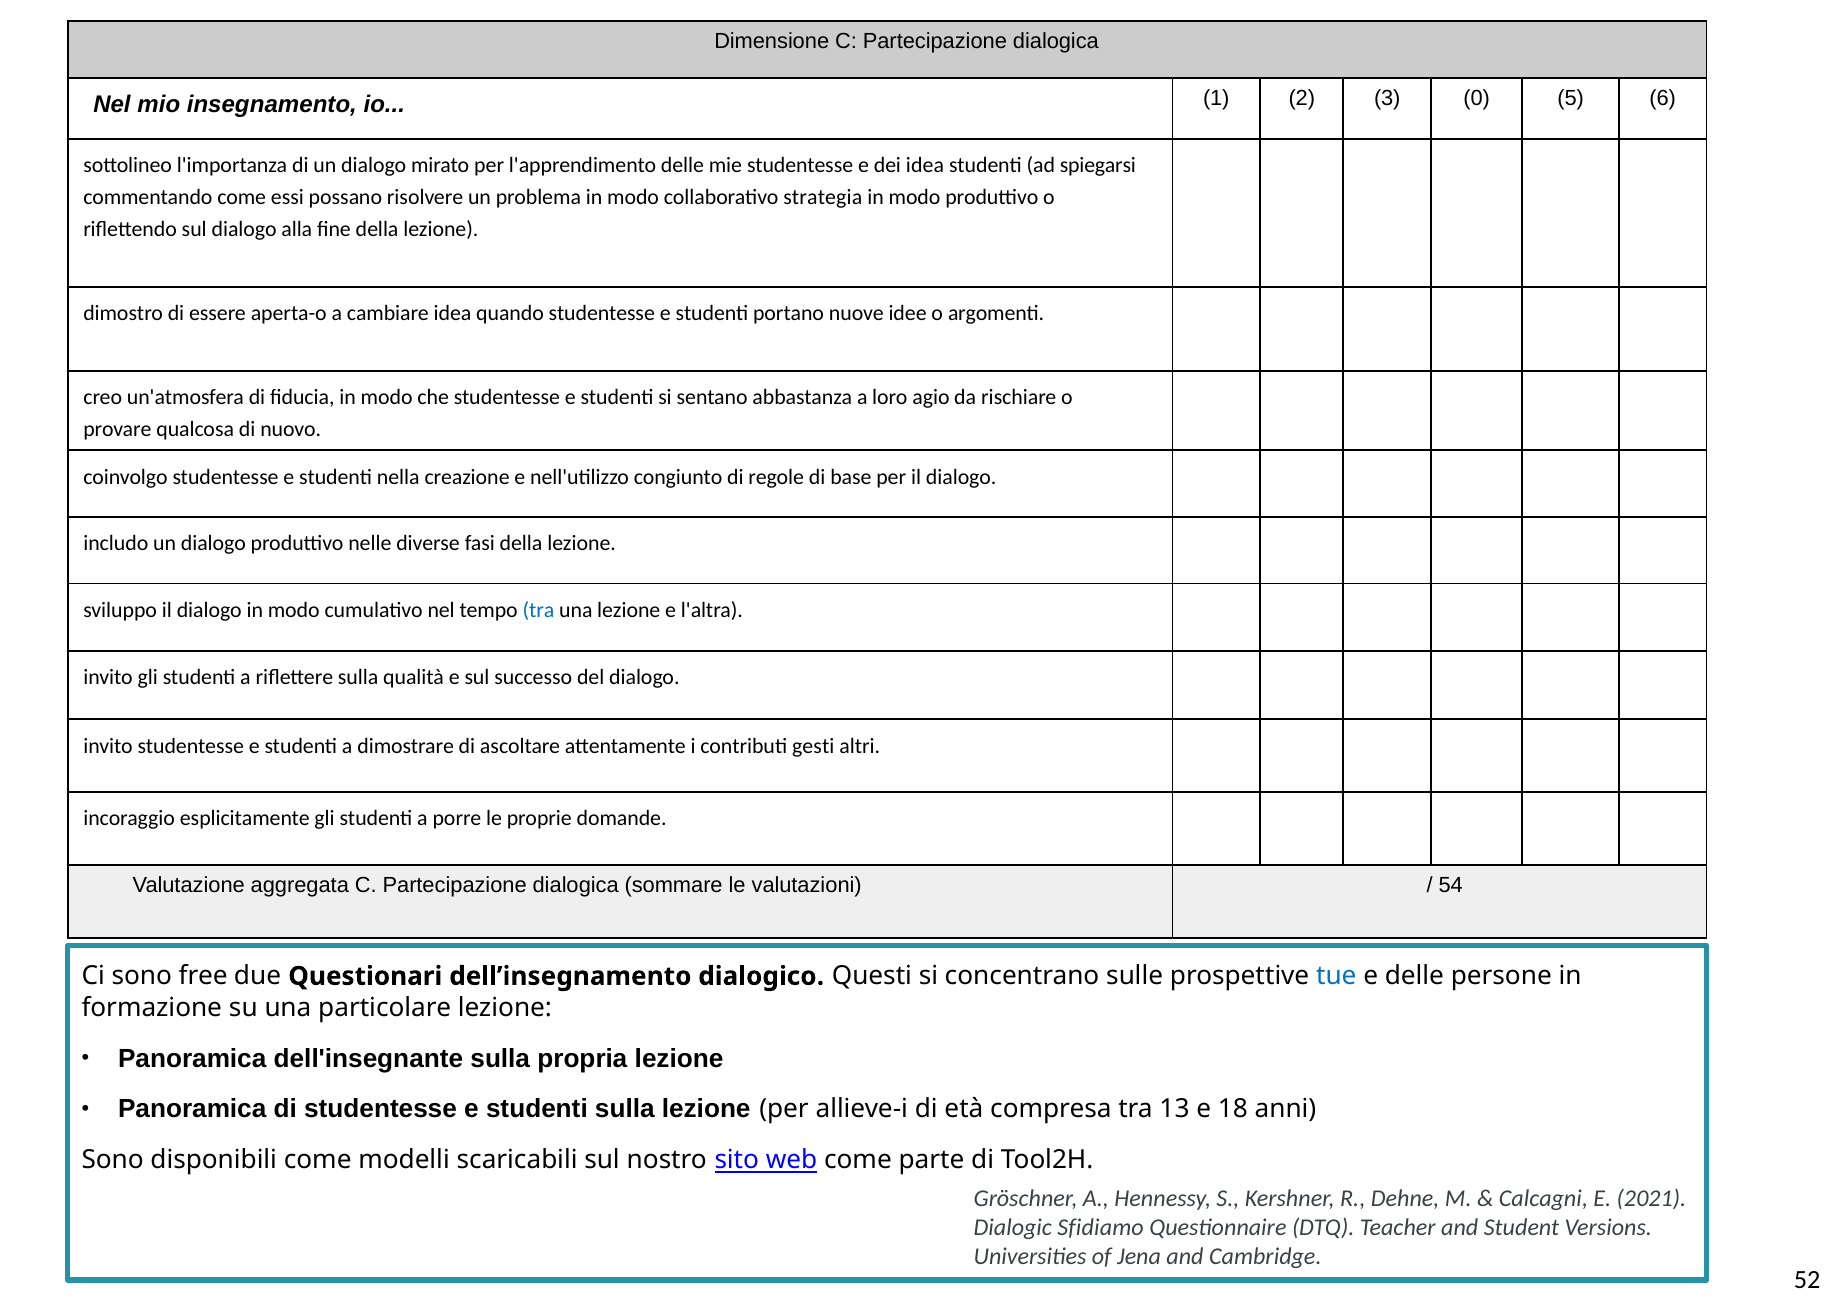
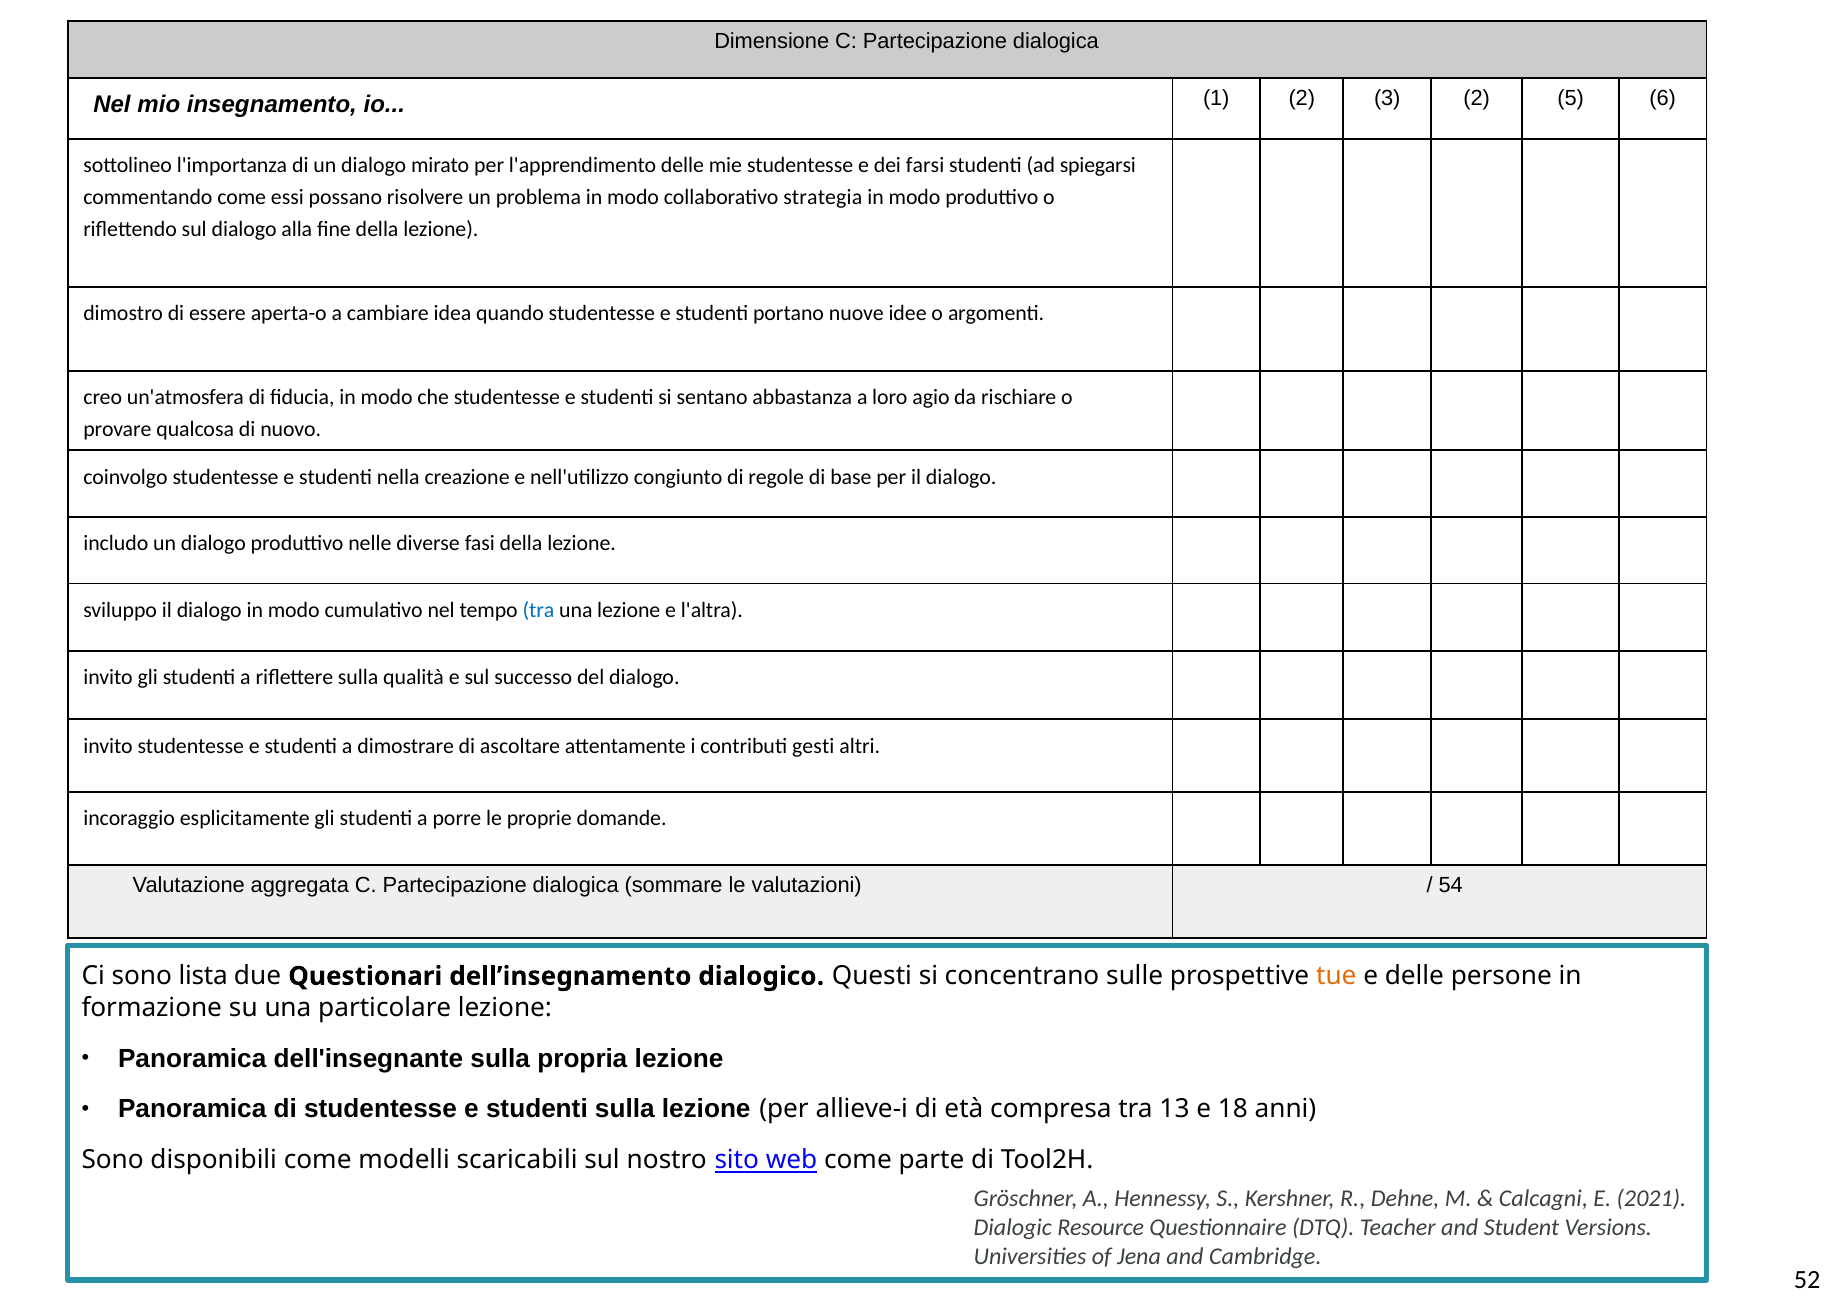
3 0: 0 -> 2 (1477, 98)
dei idea: idea -> farsi (925, 165)
free: free -> lista (203, 976)
tue colour: blue -> orange (1336, 976)
Sfidiamo: Sfidiamo -> Resource (1101, 1227)
